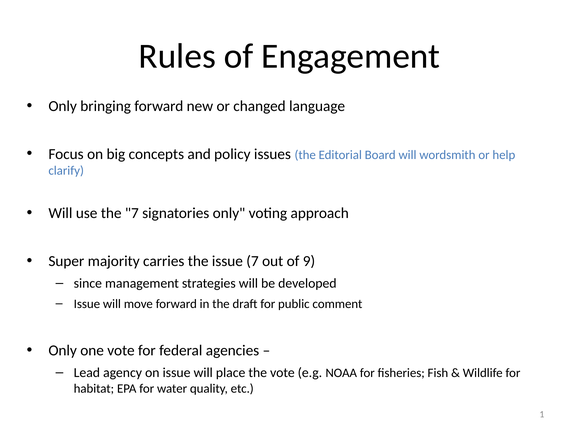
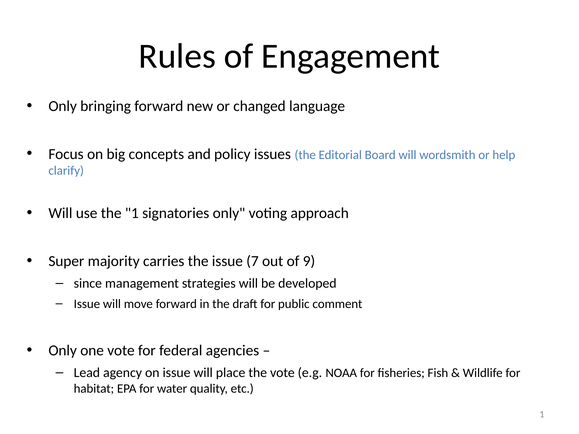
the 7: 7 -> 1 (132, 213)
